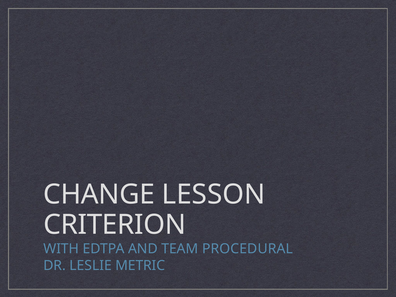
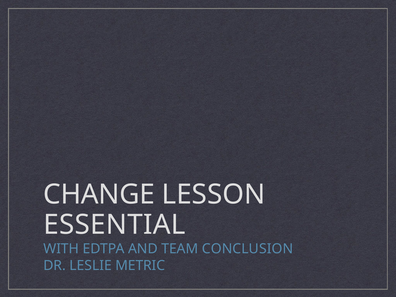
CRITERION: CRITERION -> ESSENTIAL (114, 225)
PROCEDURAL: PROCEDURAL -> CONCLUSION (248, 249)
